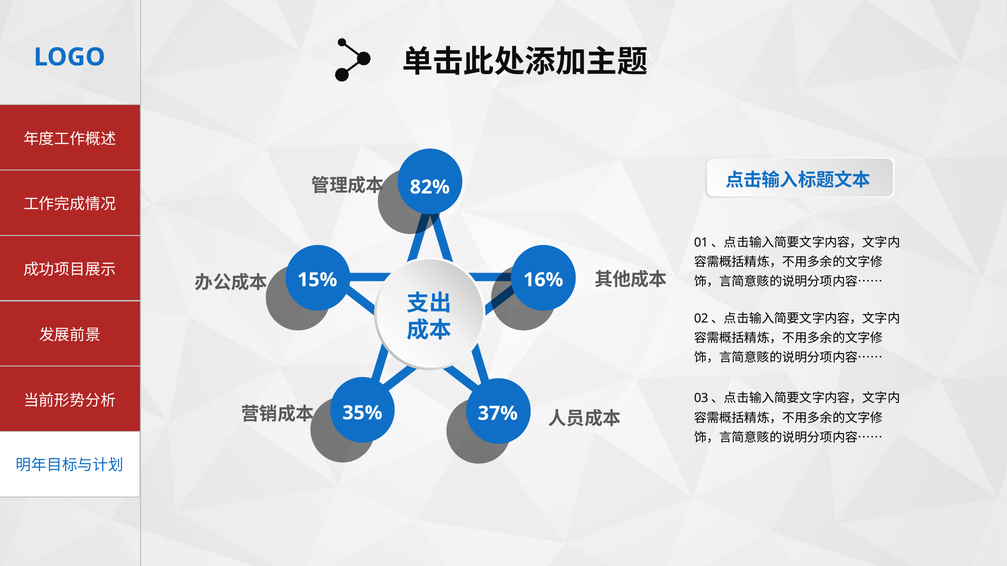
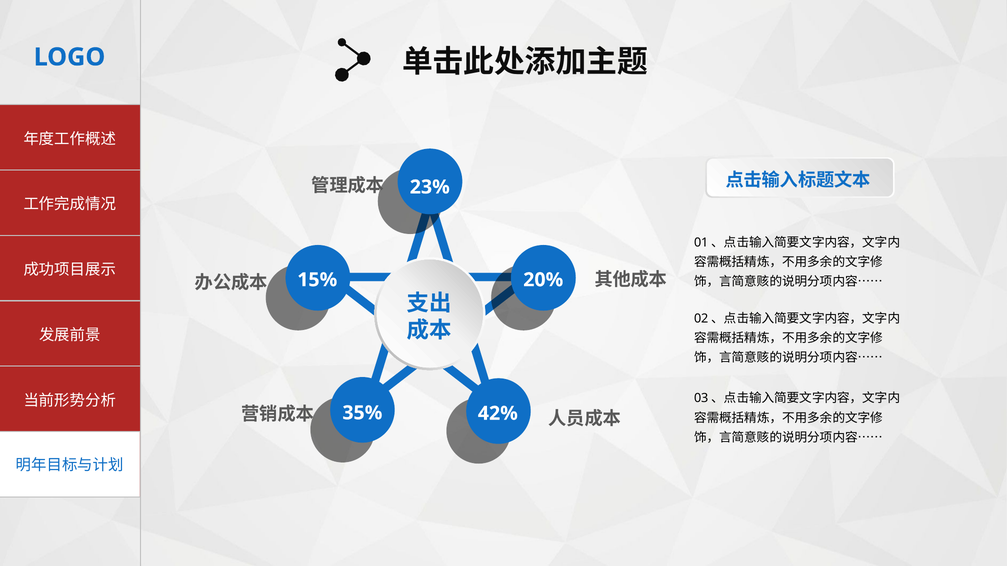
82%: 82% -> 23% (430, 187)
16%: 16% -> 20% (543, 280)
37%: 37% -> 42% (498, 414)
